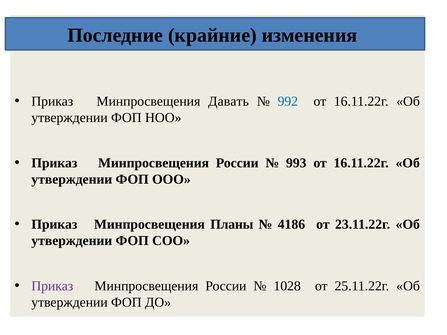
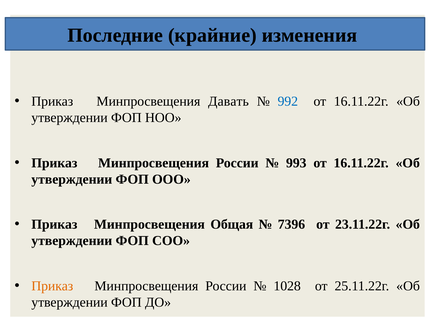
Планы: Планы -> Общая (232, 225)
4186: 4186 -> 7396 (291, 225)
Приказ colour: purple -> orange (52, 286)
